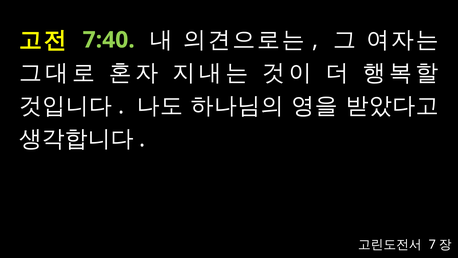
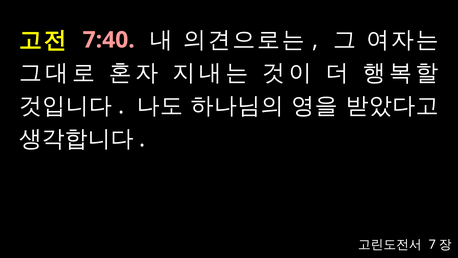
7:40 colour: light green -> pink (109, 40)
